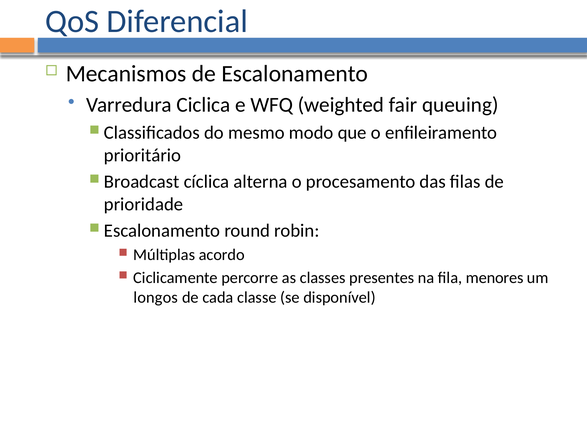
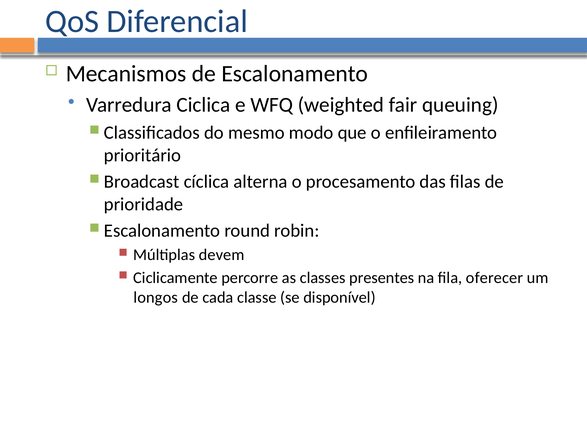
acordo: acordo -> devem (222, 255)
menores: menores -> oferecer (495, 278)
